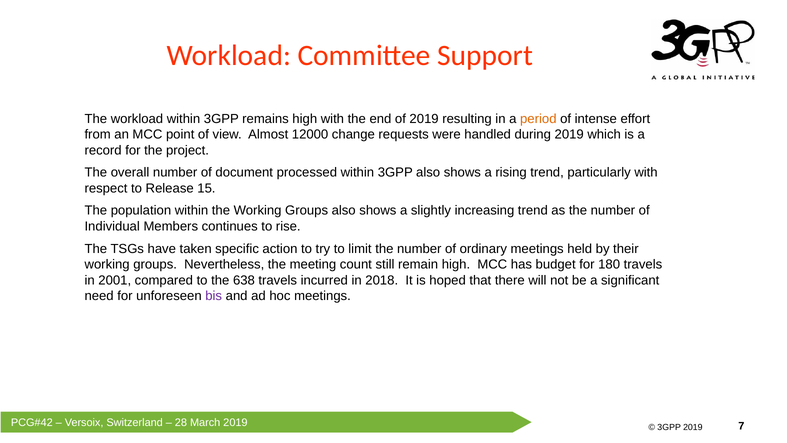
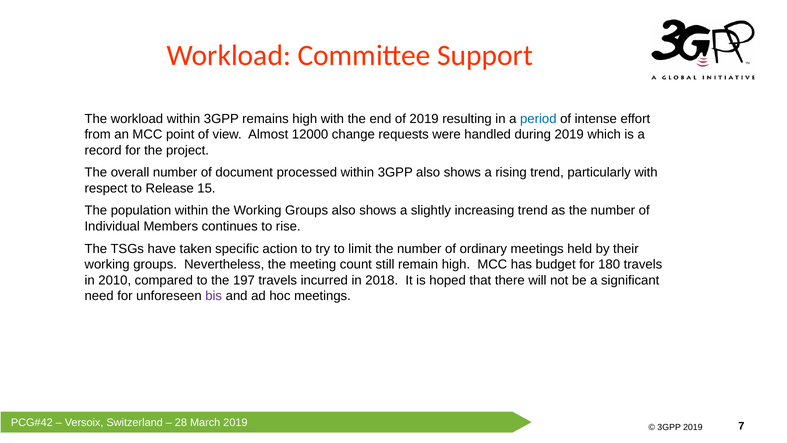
period colour: orange -> blue (538, 119)
2001: 2001 -> 2010 (115, 280)
638: 638 -> 197 (244, 280)
